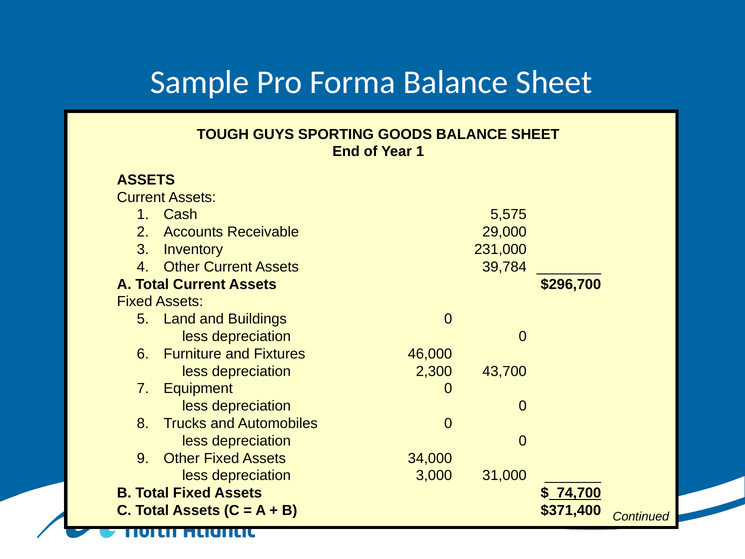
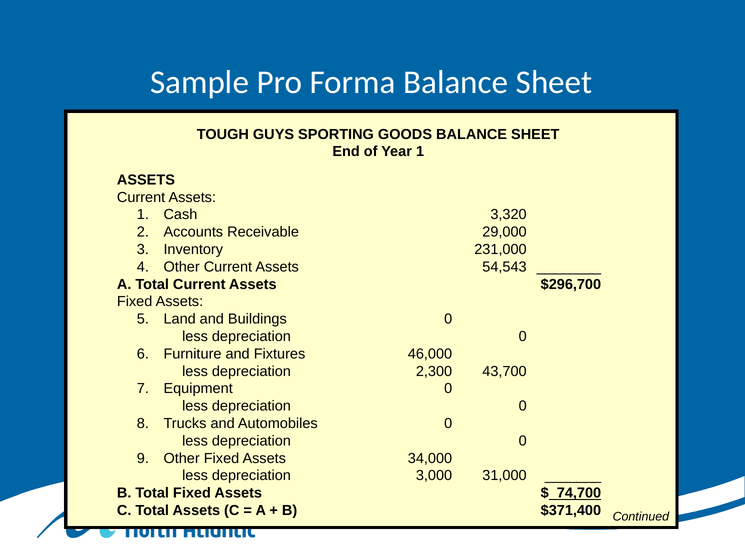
5,575: 5,575 -> 3,320 (509, 215)
39,784: 39,784 -> 54,543 (505, 267)
